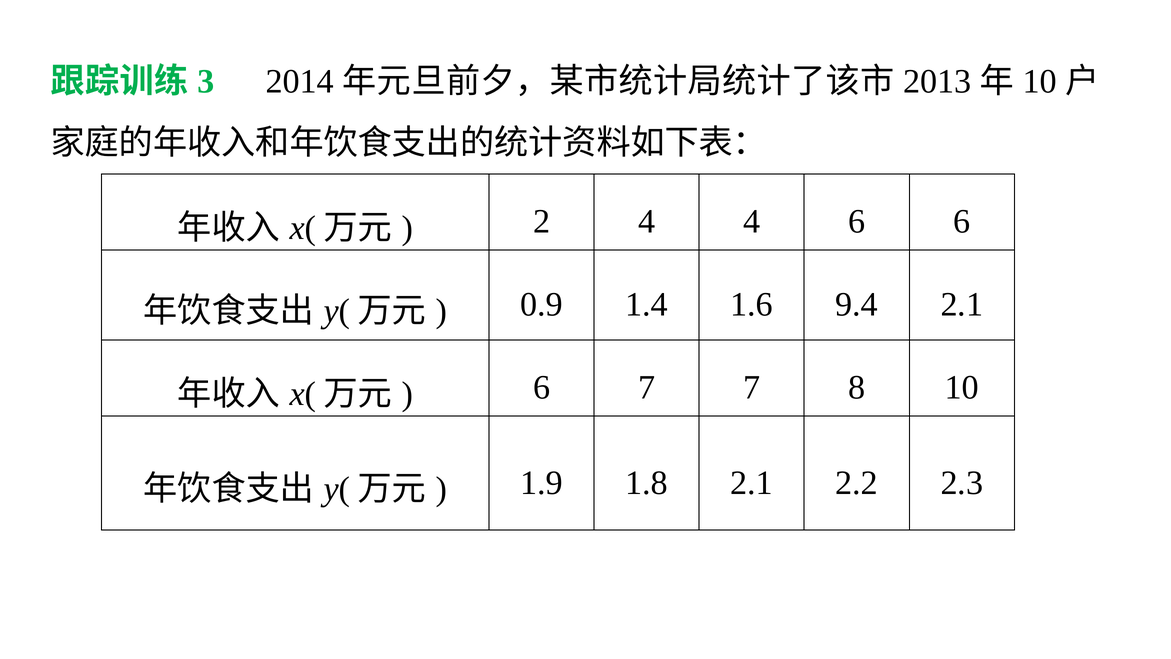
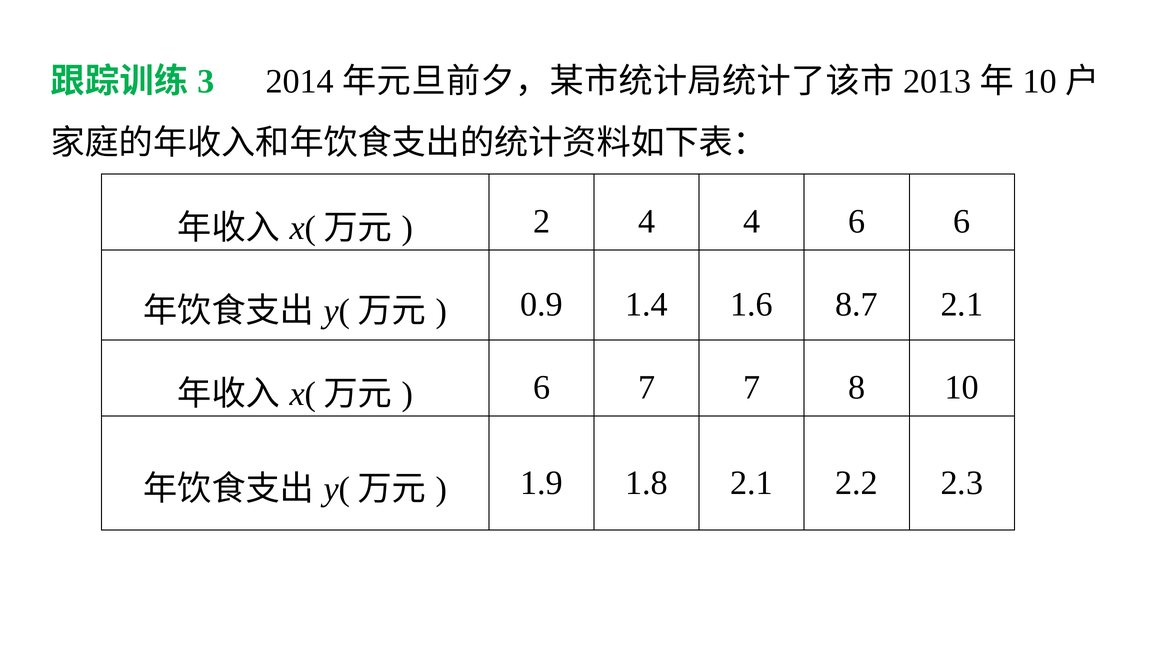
9.4: 9.4 -> 8.7 (857, 305)
